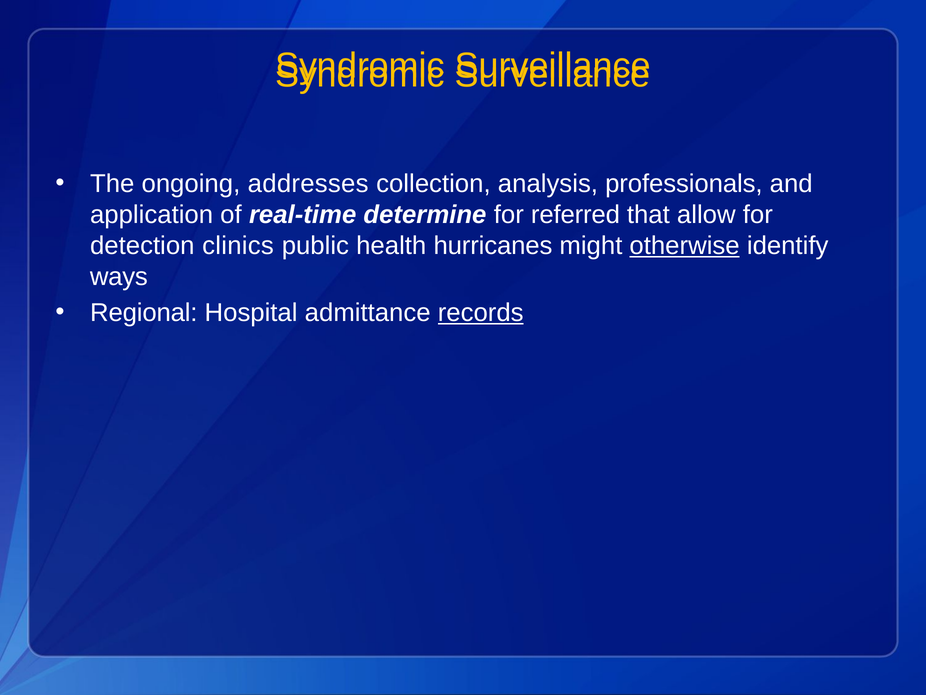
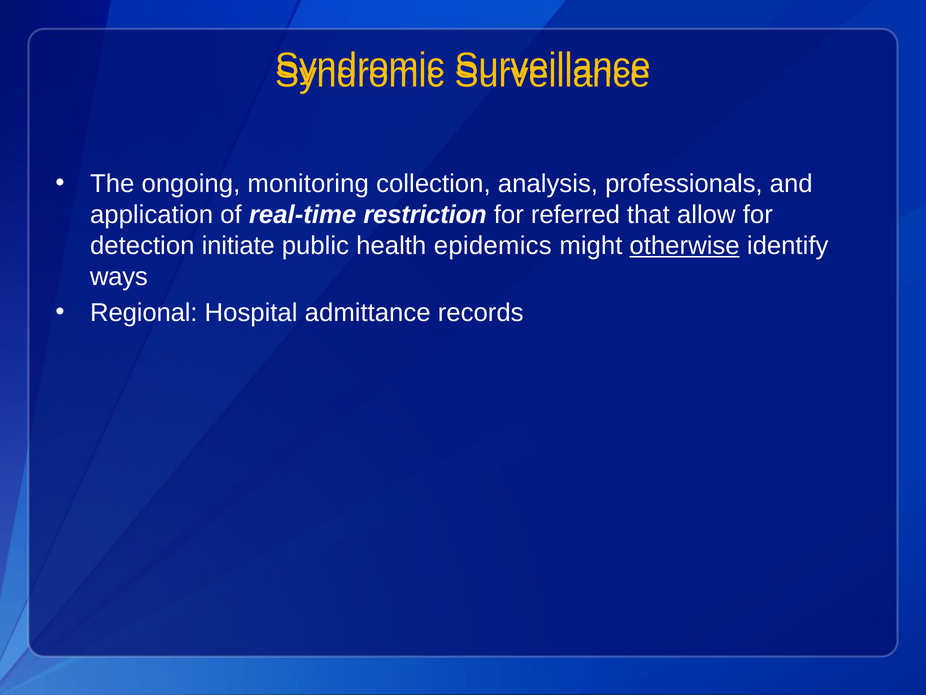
addresses: addresses -> monitoring (308, 184)
determine: determine -> restriction (425, 215)
clinics: clinics -> initiate (238, 246)
hurricanes: hurricanes -> epidemics (493, 246)
records underline: present -> none (481, 312)
